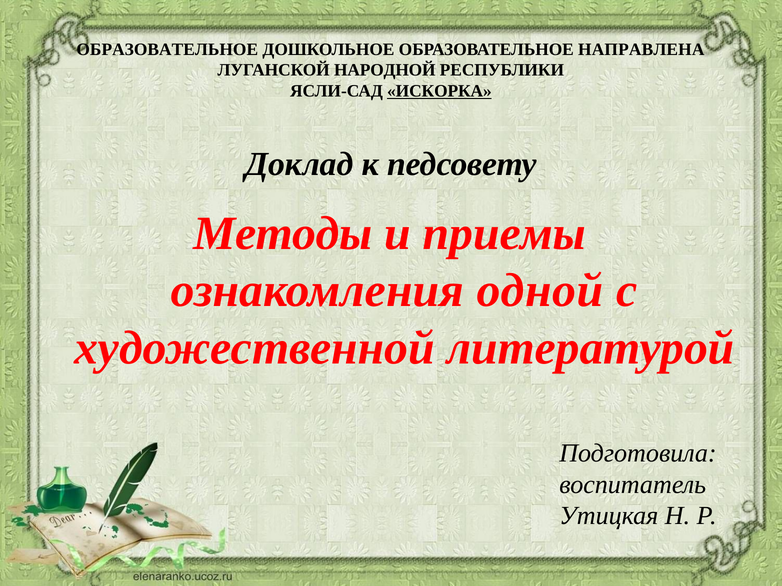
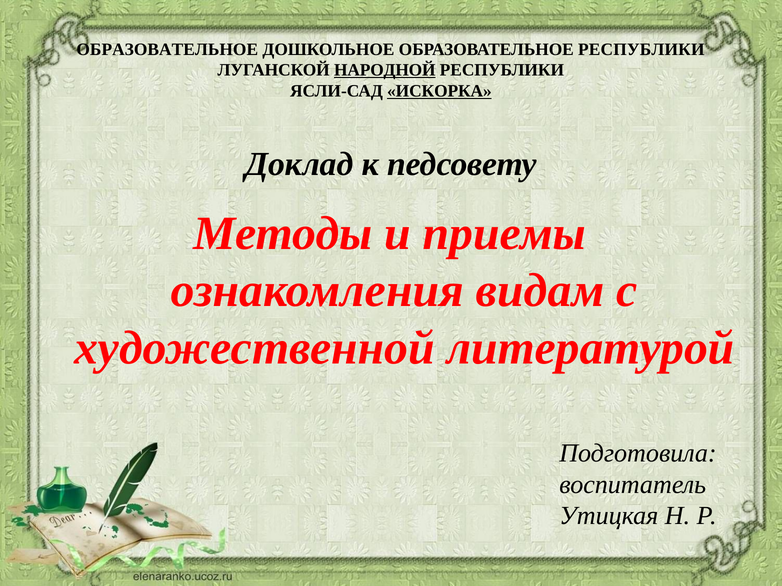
ОБРАЗОВАТЕЛЬНОЕ НАПРАВЛЕНА: НАПРАВЛЕНА -> РЕСПУБЛИКИ (641, 49)
НАРОДНОЙ underline: none -> present (385, 70)
одной: одной -> видам (540, 291)
